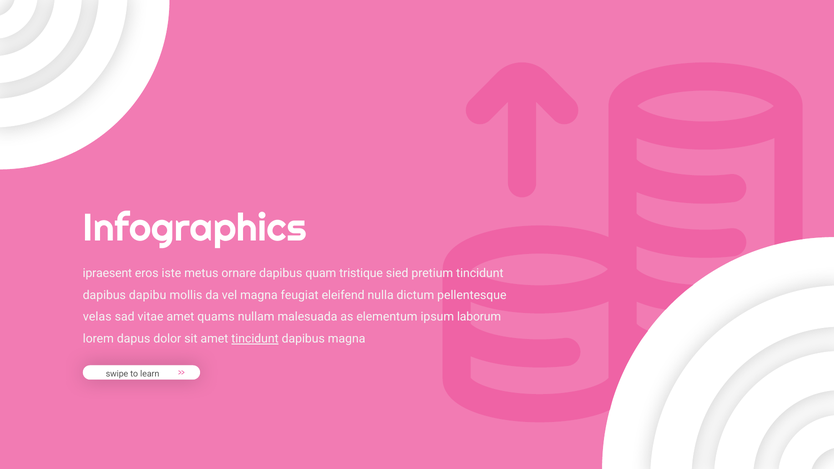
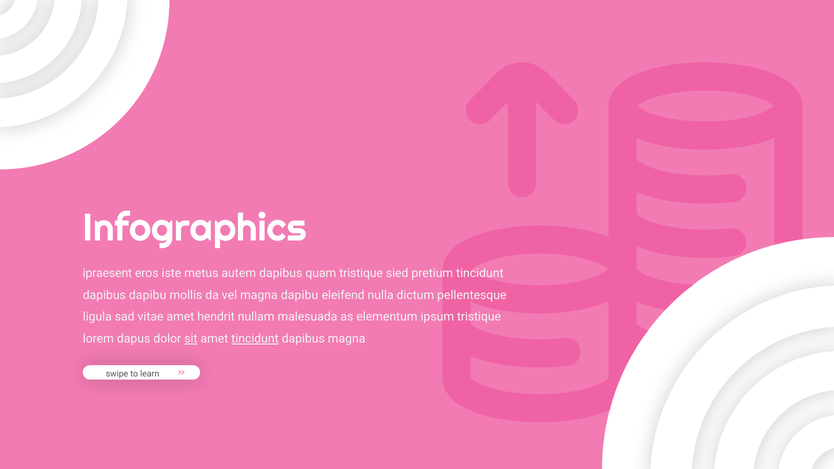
ornare: ornare -> autem (239, 273)
magna feugiat: feugiat -> dapibu (300, 295)
velas: velas -> ligula (97, 317)
quams: quams -> hendrit (216, 317)
ipsum laborum: laborum -> tristique (479, 317)
sit underline: none -> present (191, 339)
